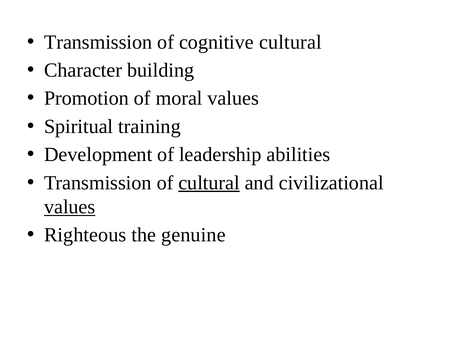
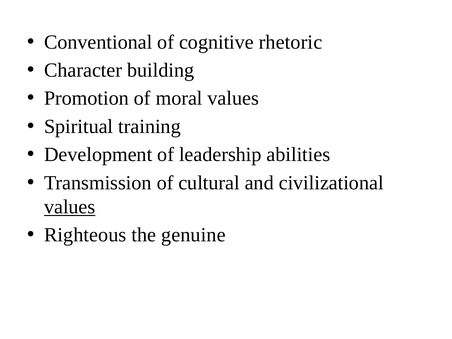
Transmission: Transmission -> Conventional (98, 42)
cognitive cultural: cultural -> rhetoric (291, 42)
cultural underline: present -> none (209, 183)
